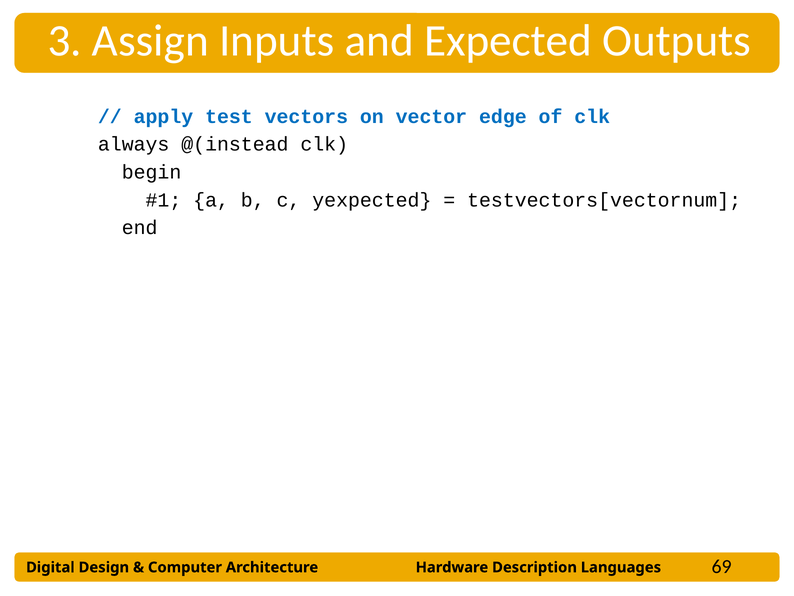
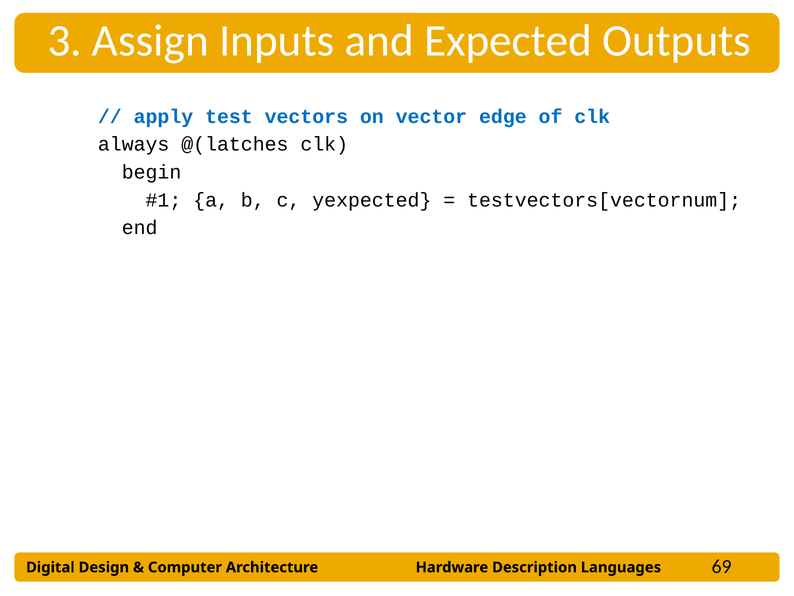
@(instead: @(instead -> @(latches (235, 144)
